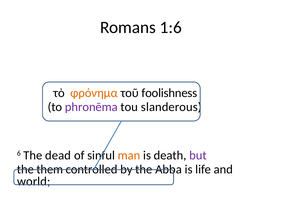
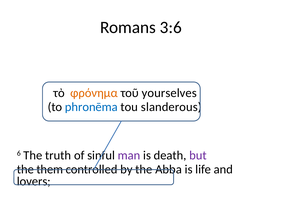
1:6: 1:6 -> 3:6 (171, 27)
foolishness: foolishness -> yourselves (169, 93)
phronēma colour: purple -> blue (91, 107)
dead: dead -> truth (58, 155)
man colour: orange -> purple (129, 155)
world: world -> lovers (34, 181)
